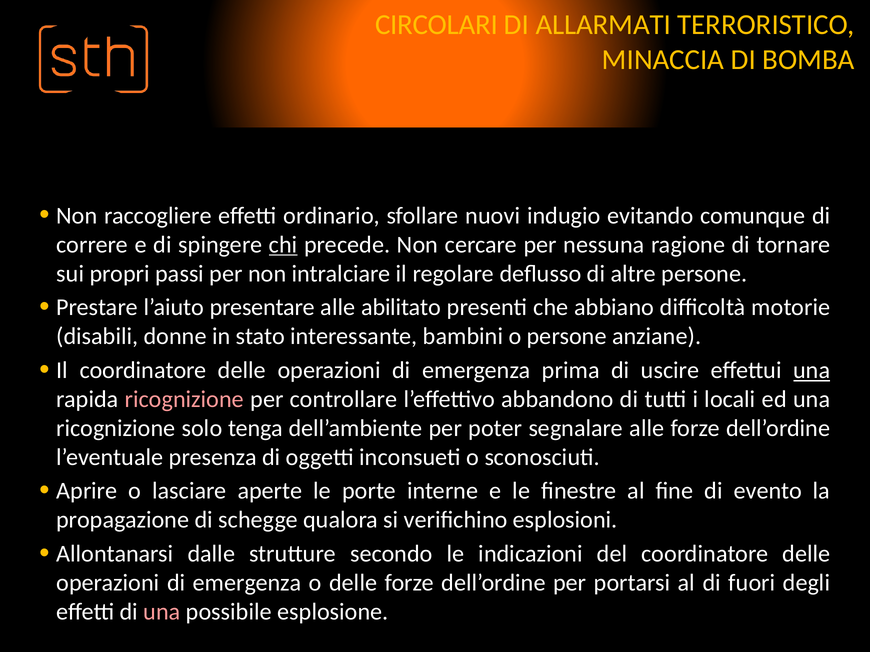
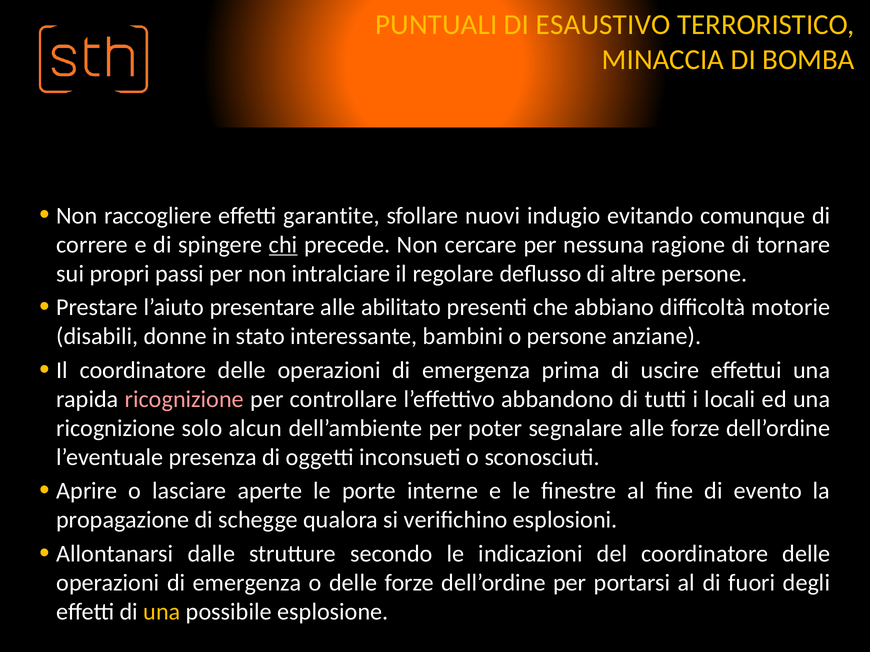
CIRCOLARI: CIRCOLARI -> PUNTUALI (436, 25)
ALLARMATI: ALLARMATI -> ESAUSTIVO (603, 25)
ordinario: ordinario -> garantite (332, 216)
una underline: present -> none (812, 371)
tenga: tenga -> alcun (255, 429)
una colour: pink -> yellow (162, 612)
